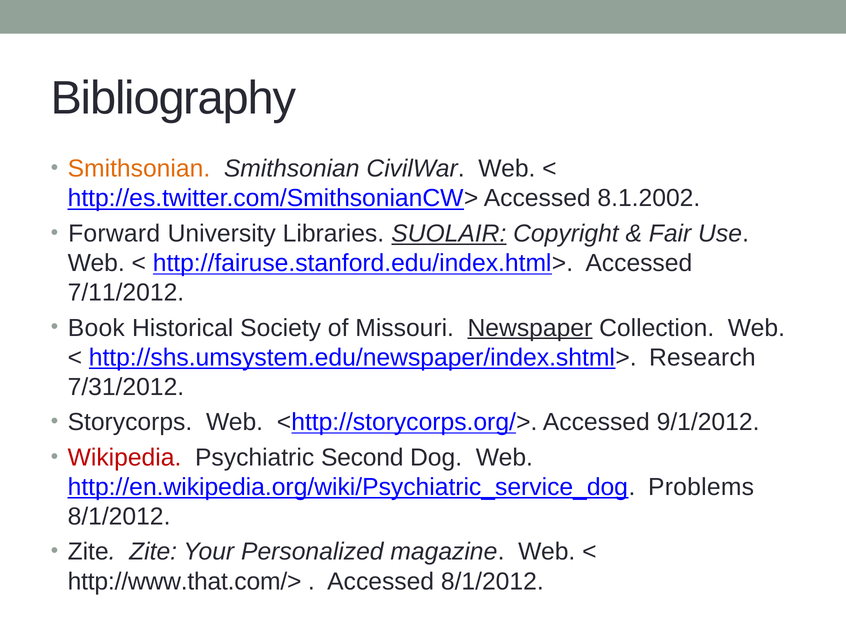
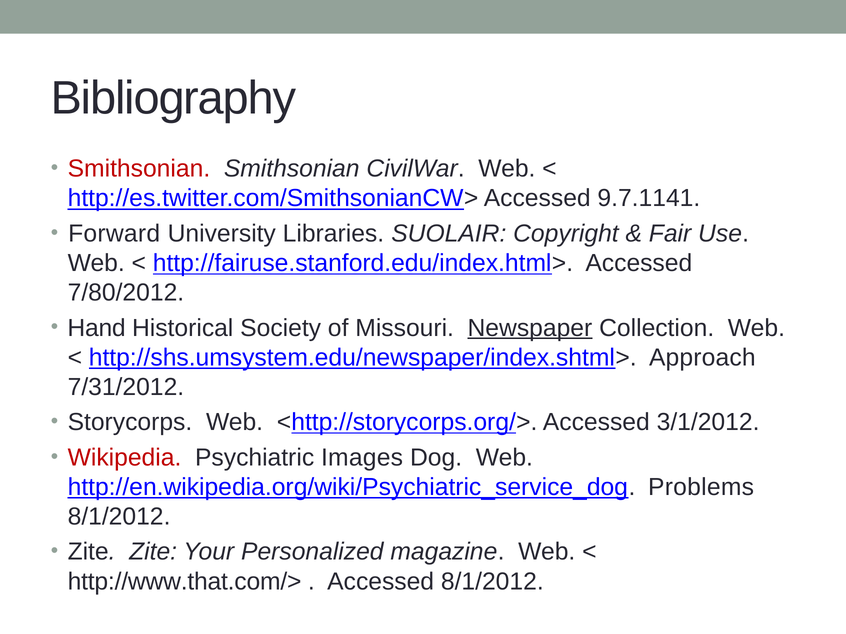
Smithsonian colour: orange -> red (139, 169)
8.1.2002: 8.1.2002 -> 9.7.1141 (649, 198)
SUOLAIR underline: present -> none (449, 234)
7/11/2012: 7/11/2012 -> 7/80/2012 (126, 293)
Book: Book -> Hand (97, 328)
Research: Research -> Approach (702, 358)
9/1/2012: 9/1/2012 -> 3/1/2012 (708, 423)
Second: Second -> Images (362, 458)
